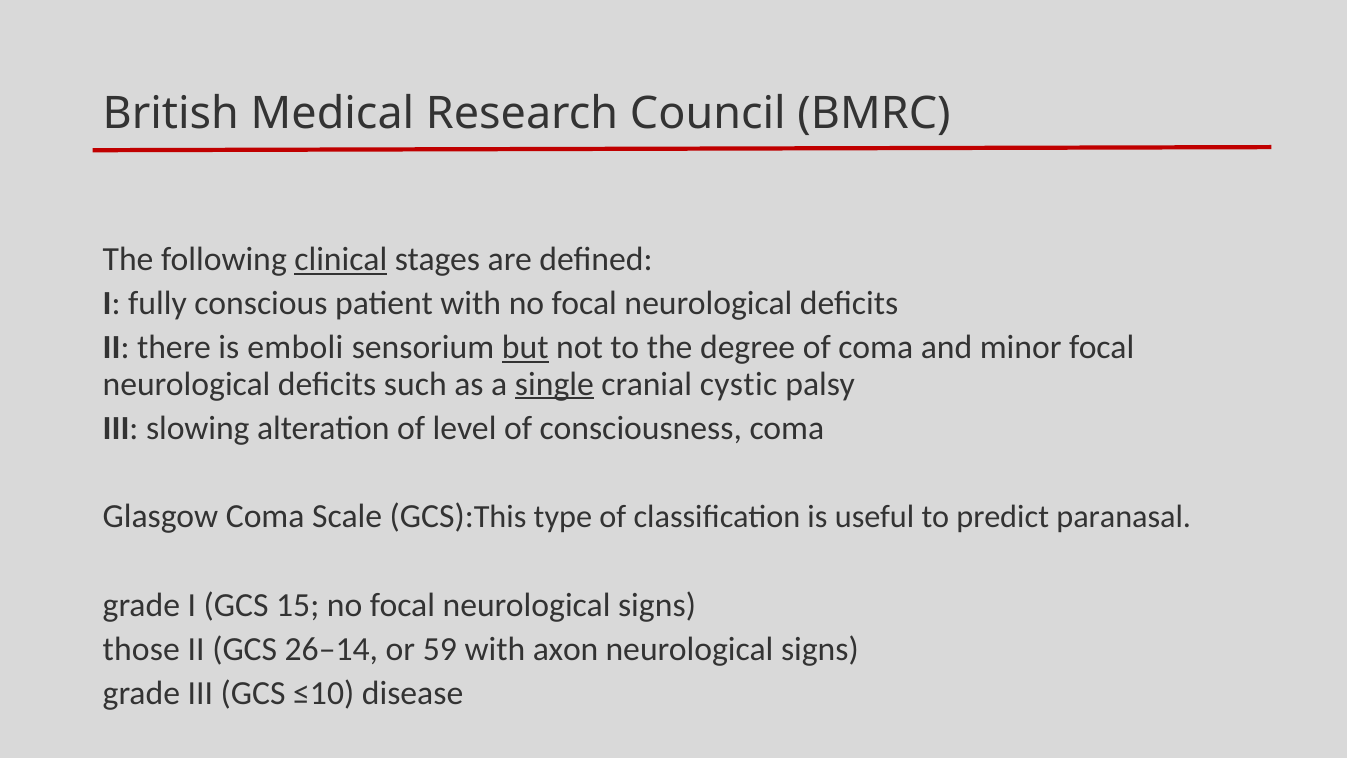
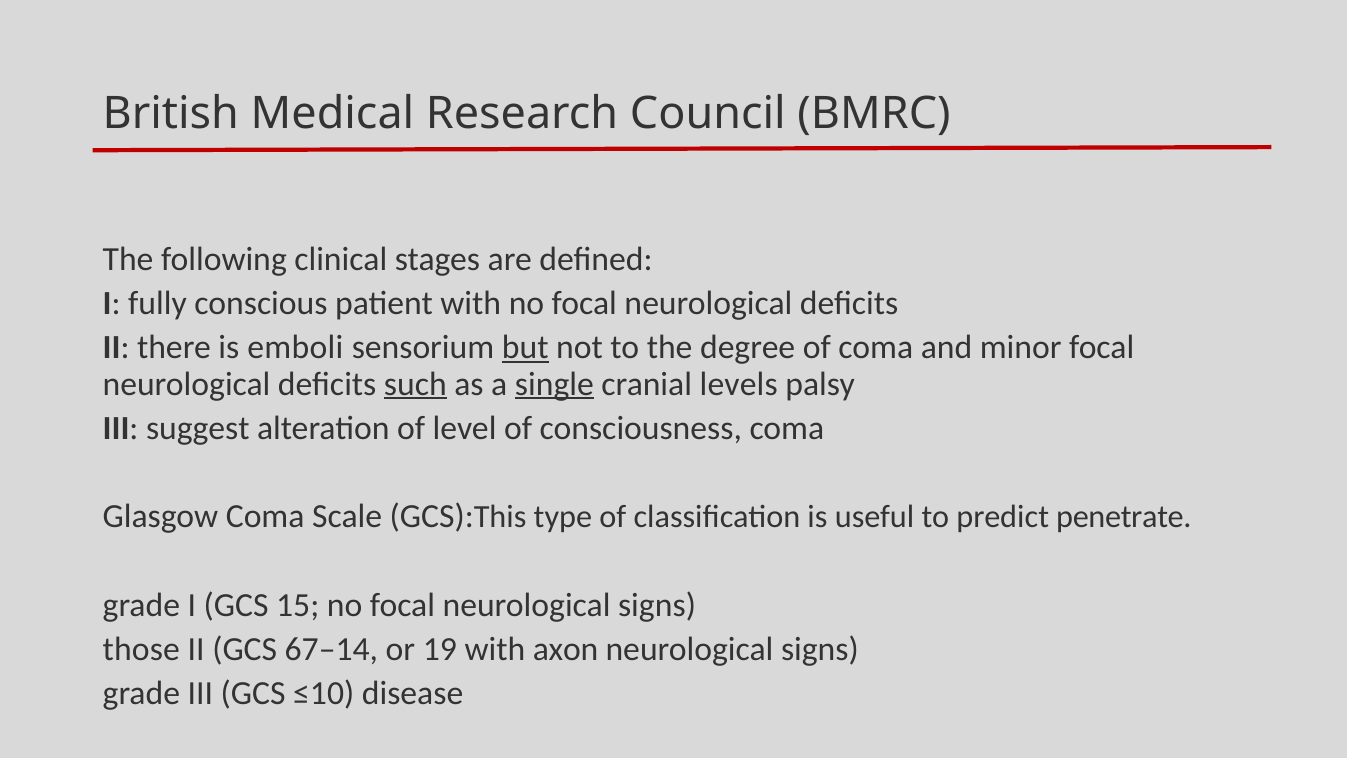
clinical underline: present -> none (341, 259)
such underline: none -> present (415, 384)
cystic: cystic -> levels (739, 384)
slowing: slowing -> suggest (198, 428)
paranasal: paranasal -> penetrate (1124, 517)
26–14: 26–14 -> 67–14 (331, 649)
59: 59 -> 19 (440, 649)
